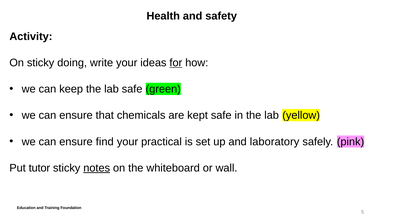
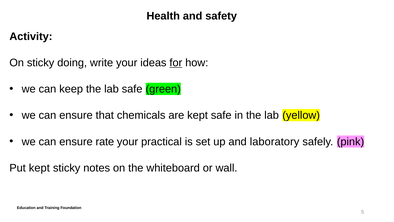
find: find -> rate (105, 141)
Put tutor: tutor -> kept (39, 168)
notes underline: present -> none (97, 168)
